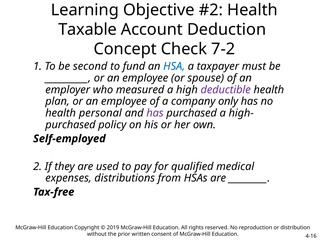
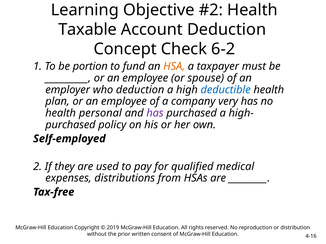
7-2: 7-2 -> 6-2 (223, 49)
second: second -> portion (90, 66)
HSA colour: blue -> orange (174, 66)
who measured: measured -> deduction (140, 90)
deductible colour: purple -> blue (226, 90)
only: only -> very (228, 102)
